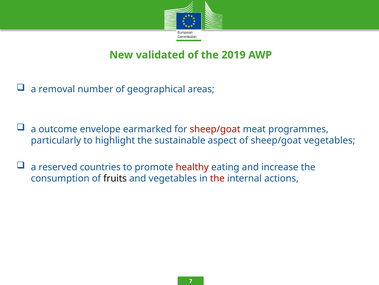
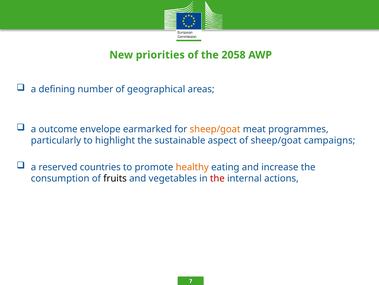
validated: validated -> priorities (160, 55)
2019: 2019 -> 2058 (234, 55)
removal: removal -> defining (57, 89)
sheep/goat colour: red -> orange (215, 129)
sheep/goat vegetables: vegetables -> campaigns (330, 140)
healthy colour: red -> orange (192, 167)
